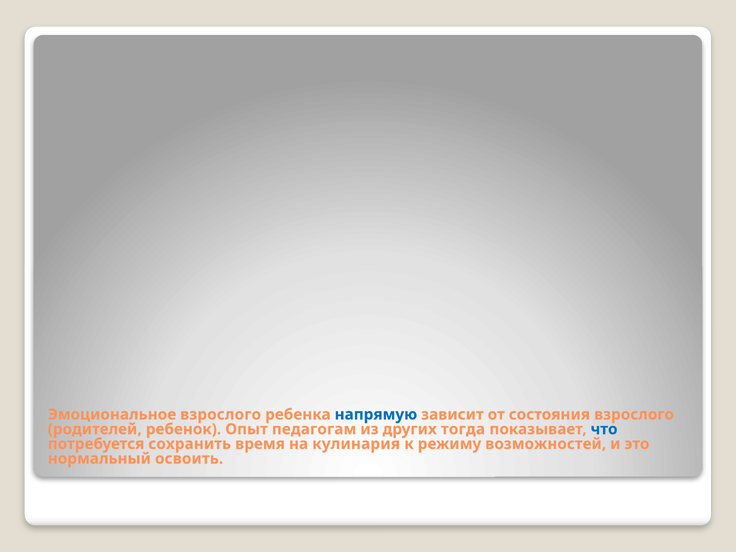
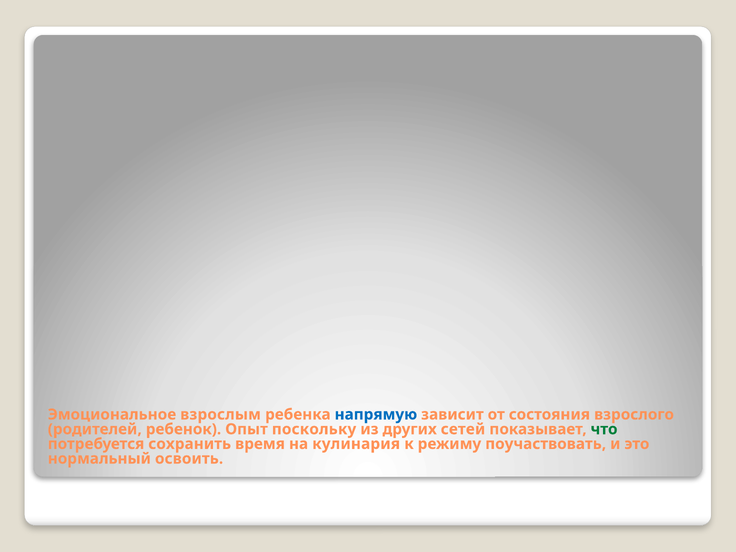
Эмоциональное взрослого: взрослого -> взрослым (221, 414)
педагогам: педагогам -> поскольку (314, 429)
тогда: тогда -> сетей (463, 429)
что colour: blue -> green (604, 429)
возможностей: возможностей -> поучаствовать (546, 444)
